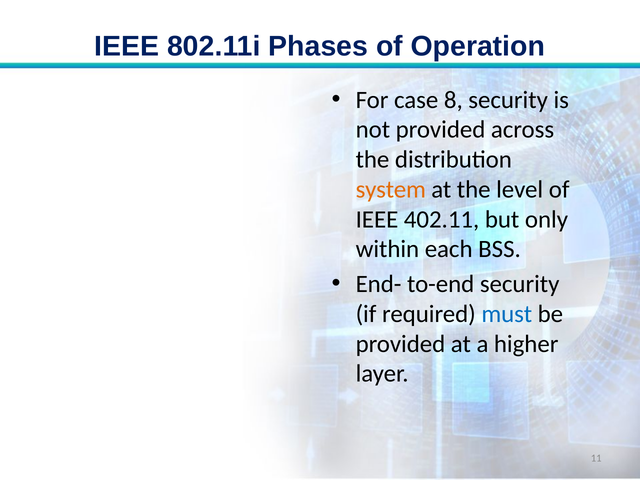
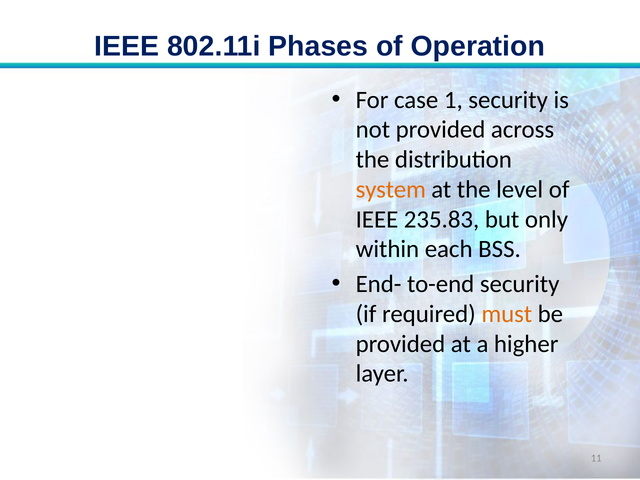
8: 8 -> 1 (453, 100)
402.11: 402.11 -> 235.83 (442, 219)
must colour: blue -> orange (507, 314)
